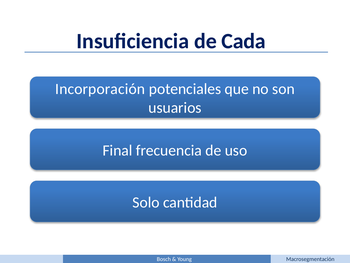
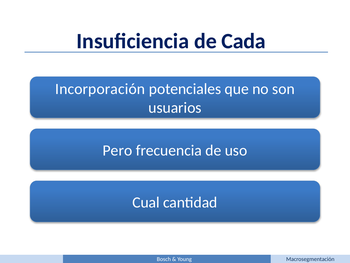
Final: Final -> Pero (117, 150)
Solo: Solo -> Cual (146, 202)
